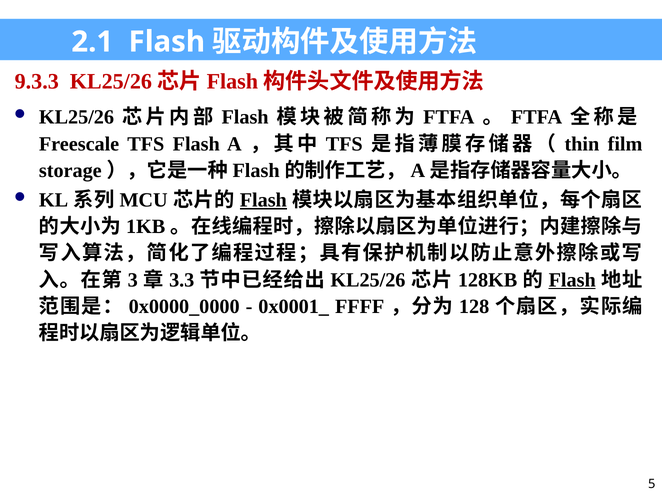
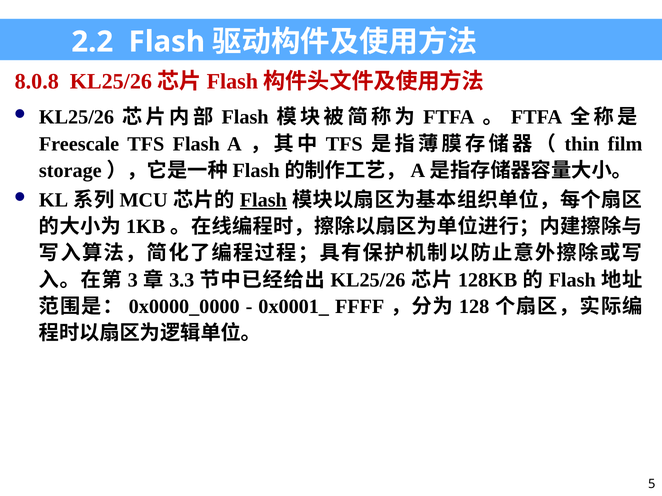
2.1: 2.1 -> 2.2 (92, 42)
9.3.3: 9.3.3 -> 8.0.8 (37, 82)
Flash underline: present -> none (572, 280)
